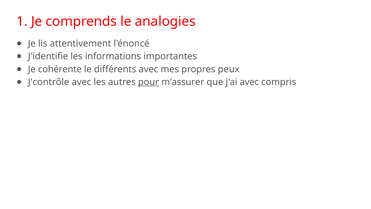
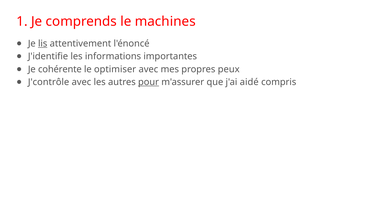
analogies: analogies -> machines (165, 21)
lis underline: none -> present (43, 44)
différents: différents -> optimiser (115, 69)
j'ai avec: avec -> aidé (249, 82)
